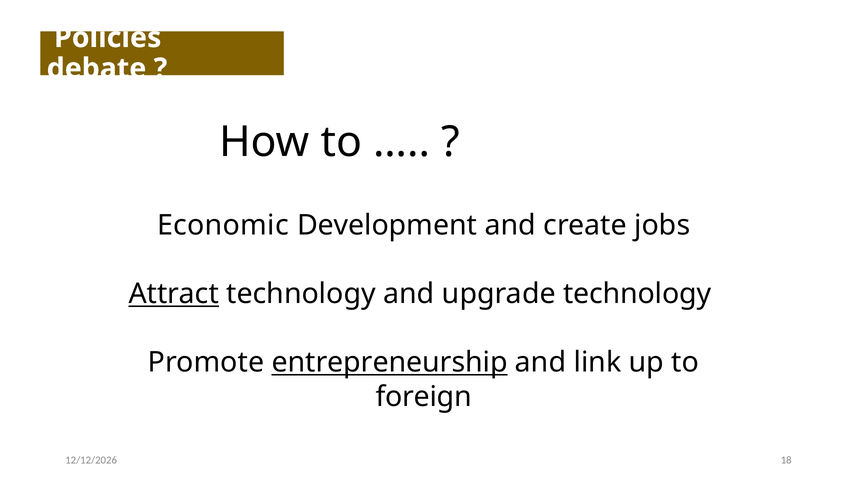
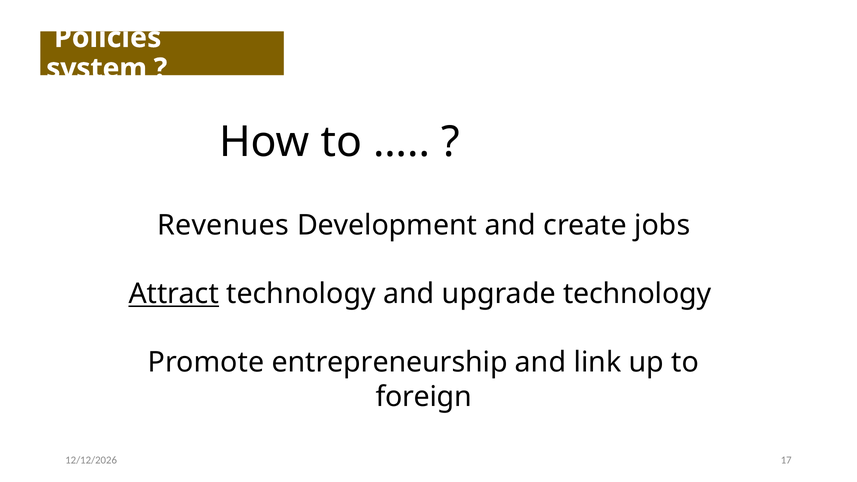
debate: debate -> system (97, 69)
Economic: Economic -> Revenues (223, 225)
entrepreneurship underline: present -> none (390, 362)
18: 18 -> 17 (786, 460)
